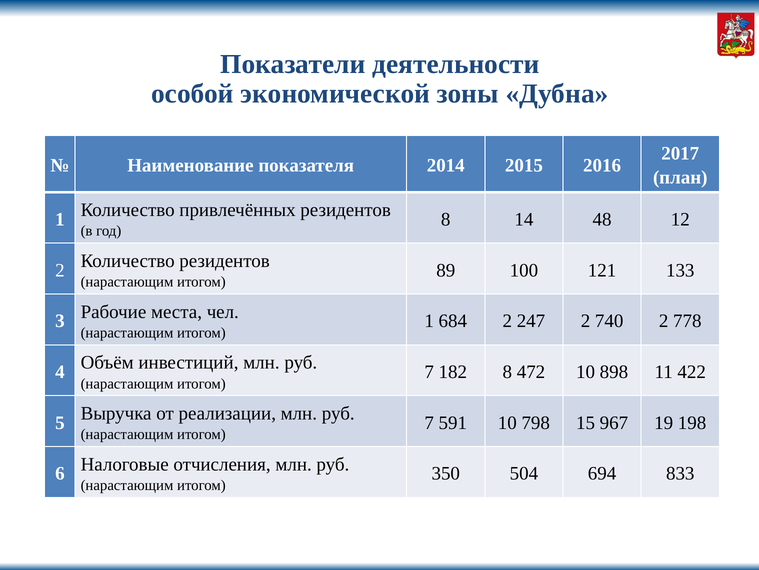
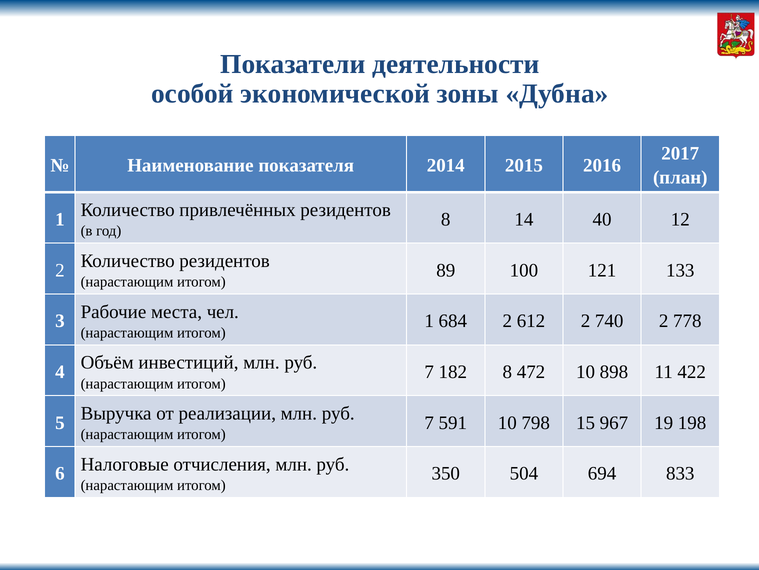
48: 48 -> 40 (602, 219)
247: 247 -> 612 (531, 321)
